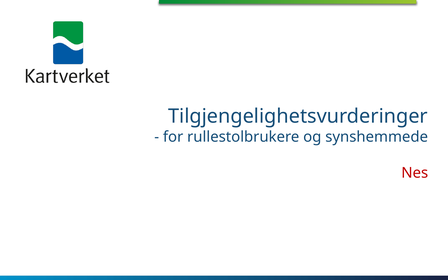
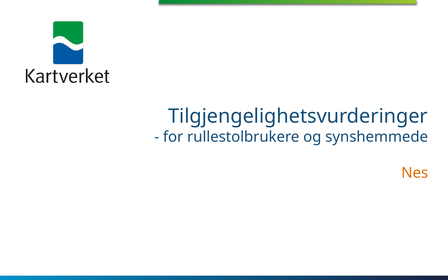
Nes colour: red -> orange (415, 173)
